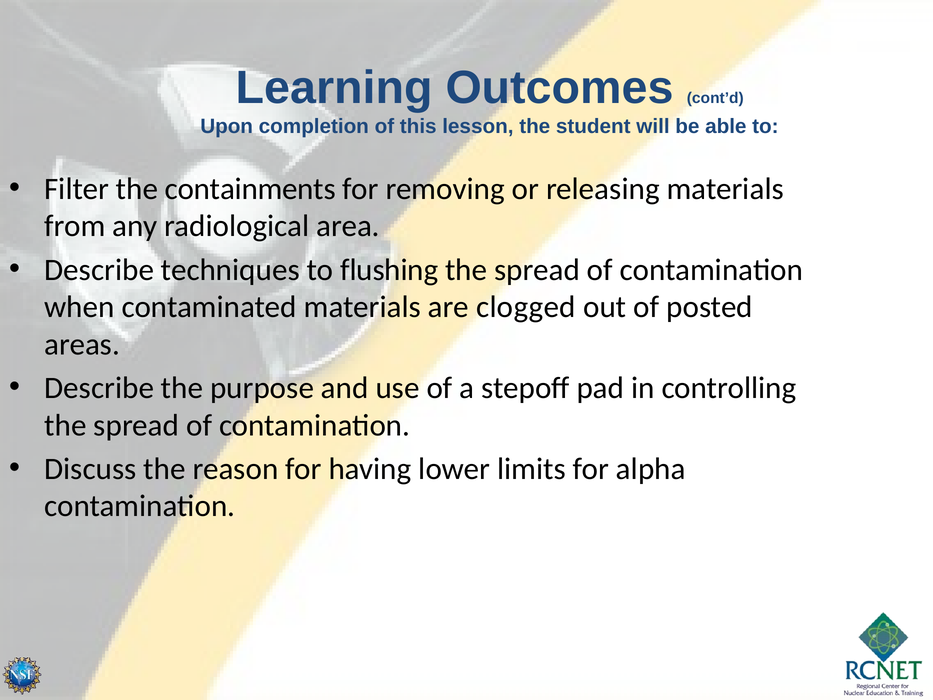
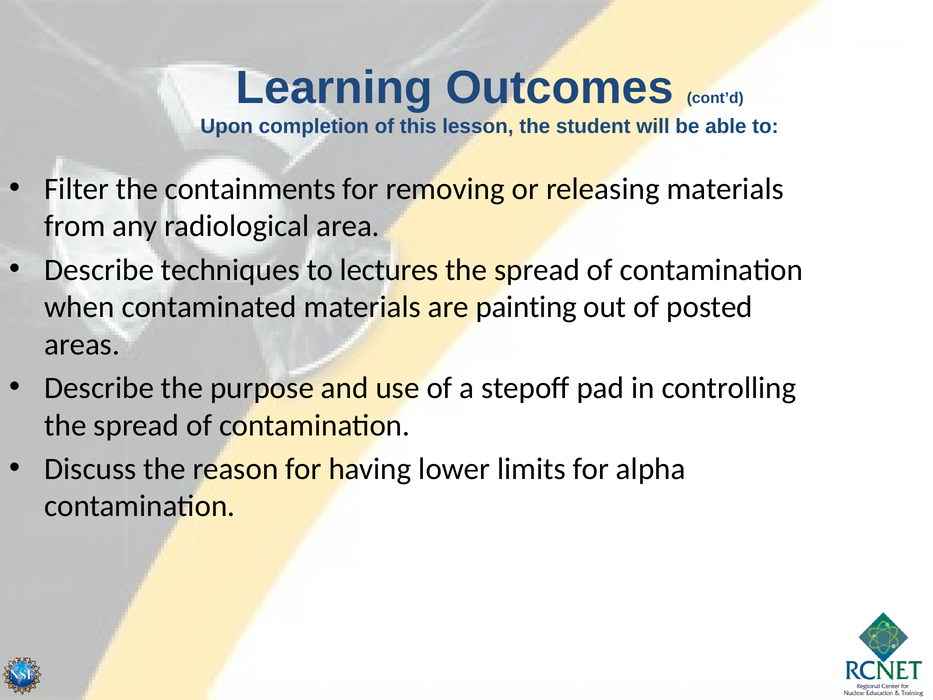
flushing: flushing -> lectures (389, 270)
clogged: clogged -> painting (526, 307)
